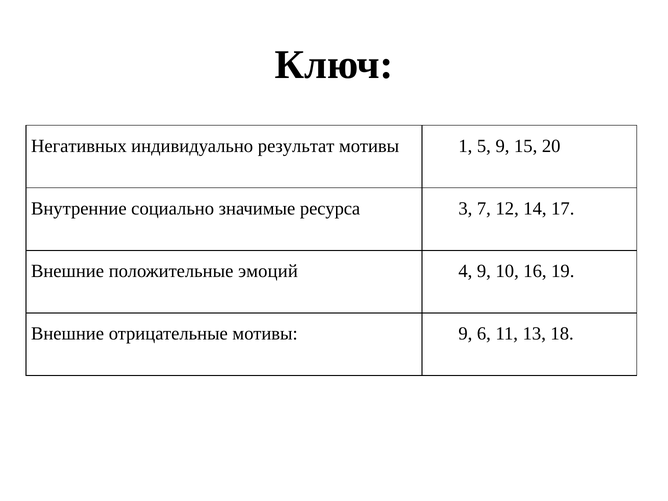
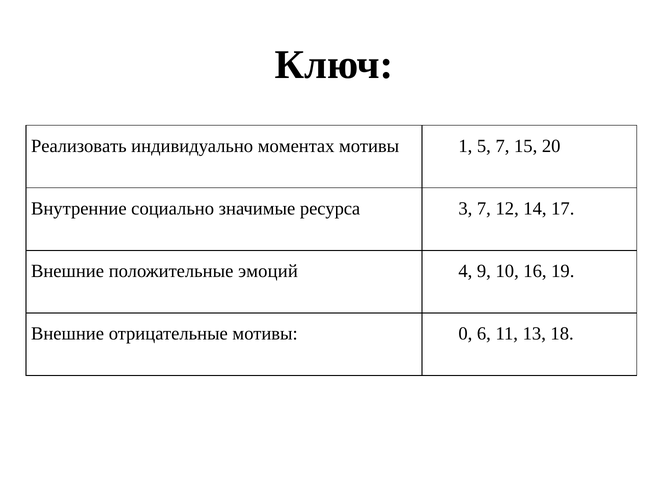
Негативных: Негативных -> Реализовать (79, 146)
результат: результат -> моментах (296, 146)
5 9: 9 -> 7 (502, 146)
мотивы 9: 9 -> 0 (465, 334)
